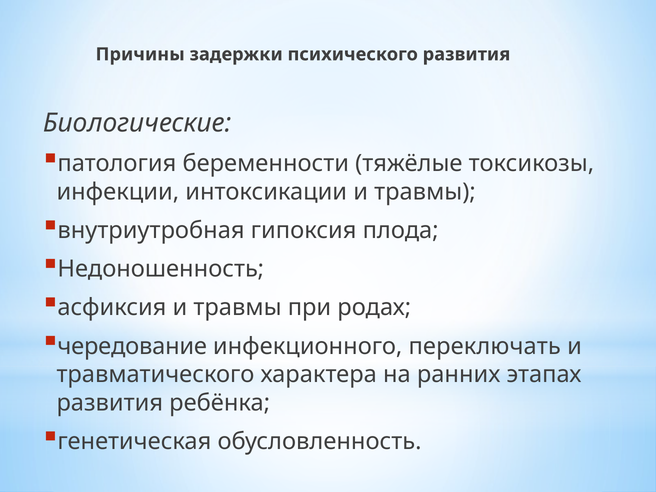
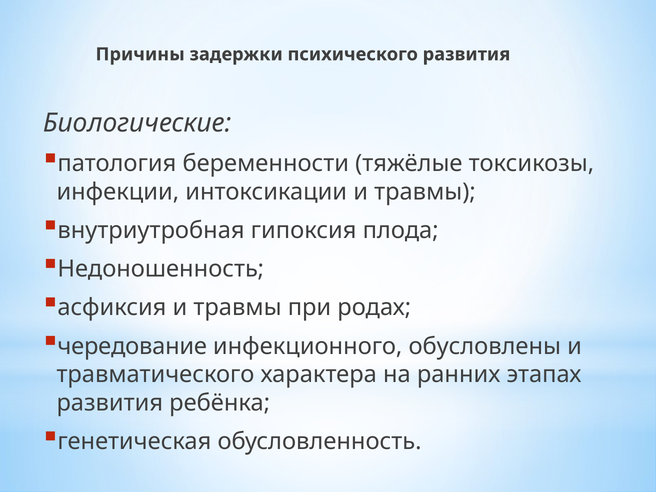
переключать: переключать -> обусловлены (485, 346)
